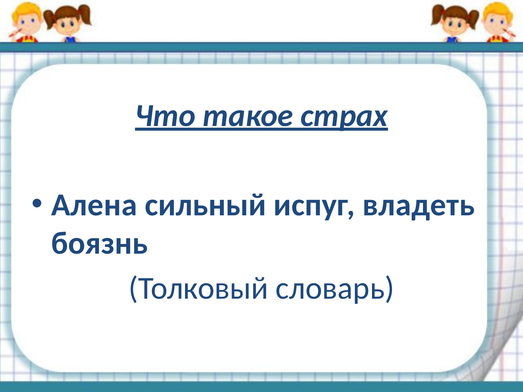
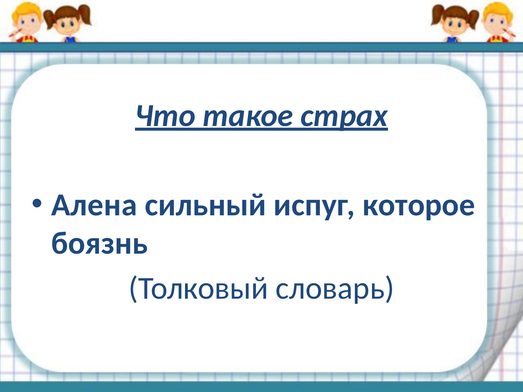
владеть: владеть -> которое (419, 205)
